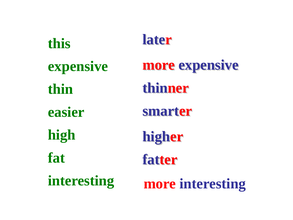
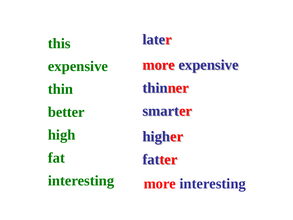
easier: easier -> better (66, 112)
